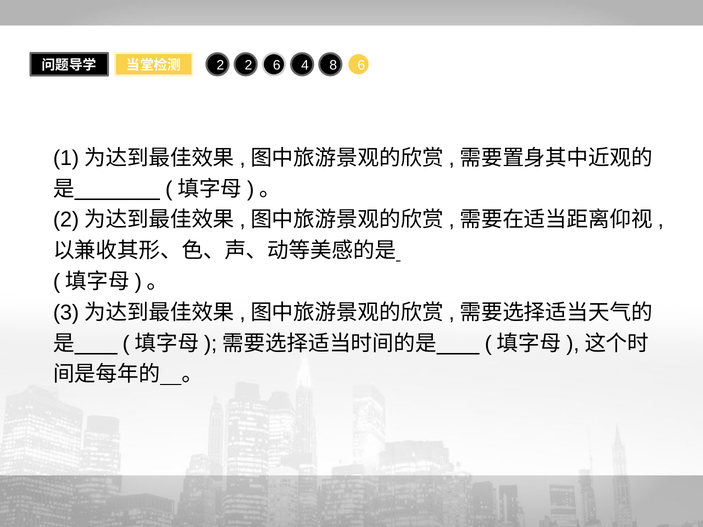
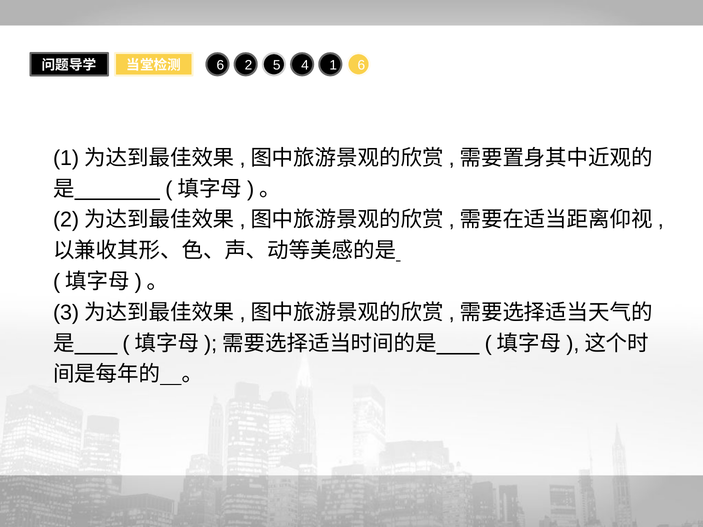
2: 2 -> 6 (220, 65)
2 6: 6 -> 5 (277, 65)
8: 8 -> 1 (333, 65)
